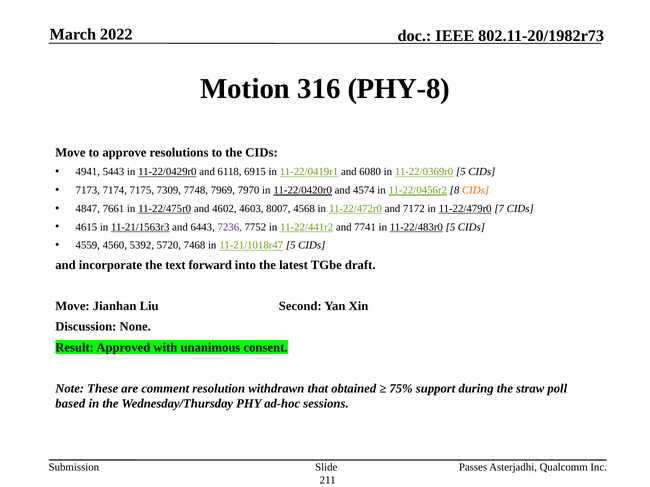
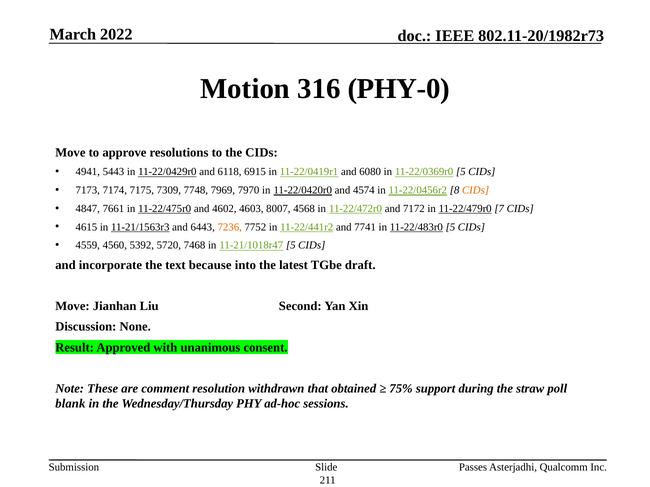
PHY-8: PHY-8 -> PHY-0 (399, 89)
7236 colour: purple -> orange (230, 227)
forward: forward -> because (210, 265)
based: based -> blank (70, 404)
